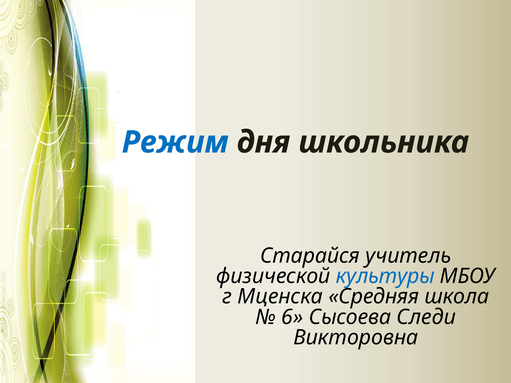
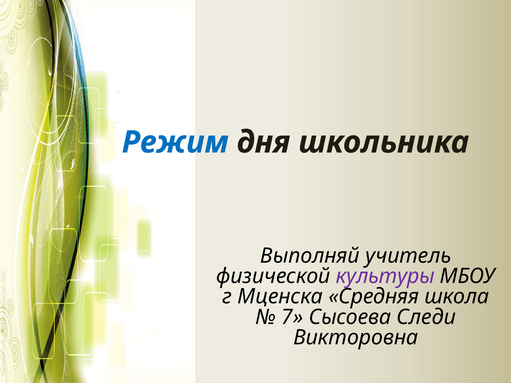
Старайся: Старайся -> Выполняй (310, 256)
культуры colour: blue -> purple (385, 276)
6: 6 -> 7 (292, 317)
